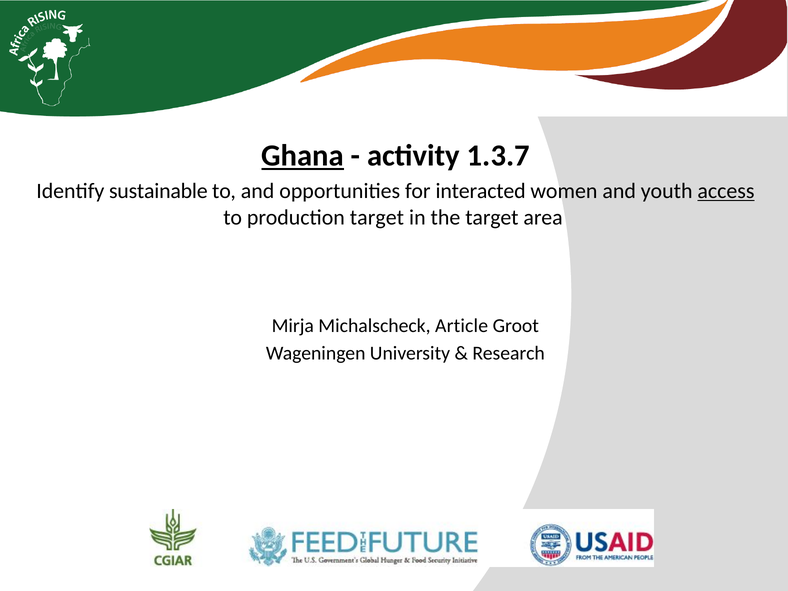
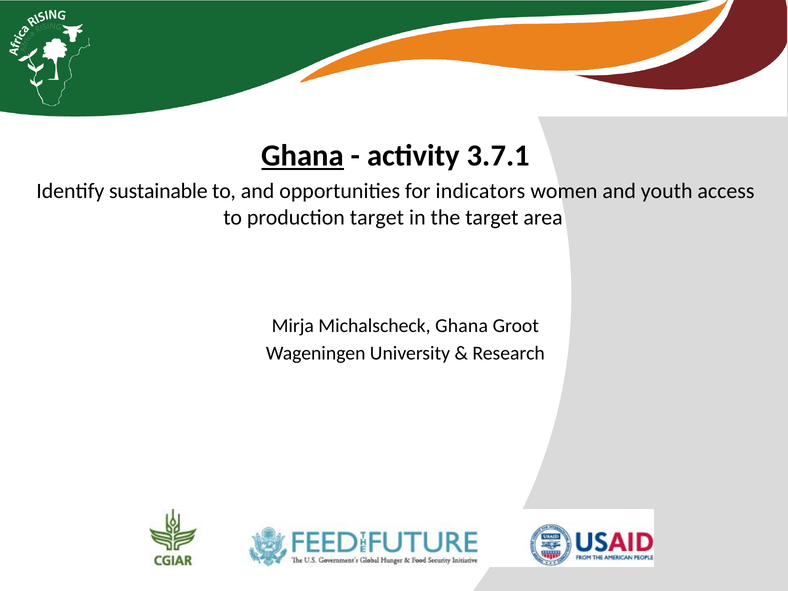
1.3.7: 1.3.7 -> 3.7.1 (498, 156)
interacted: interacted -> indicators (480, 191)
access underline: present -> none (726, 191)
Michalscheck Article: Article -> Ghana (462, 326)
